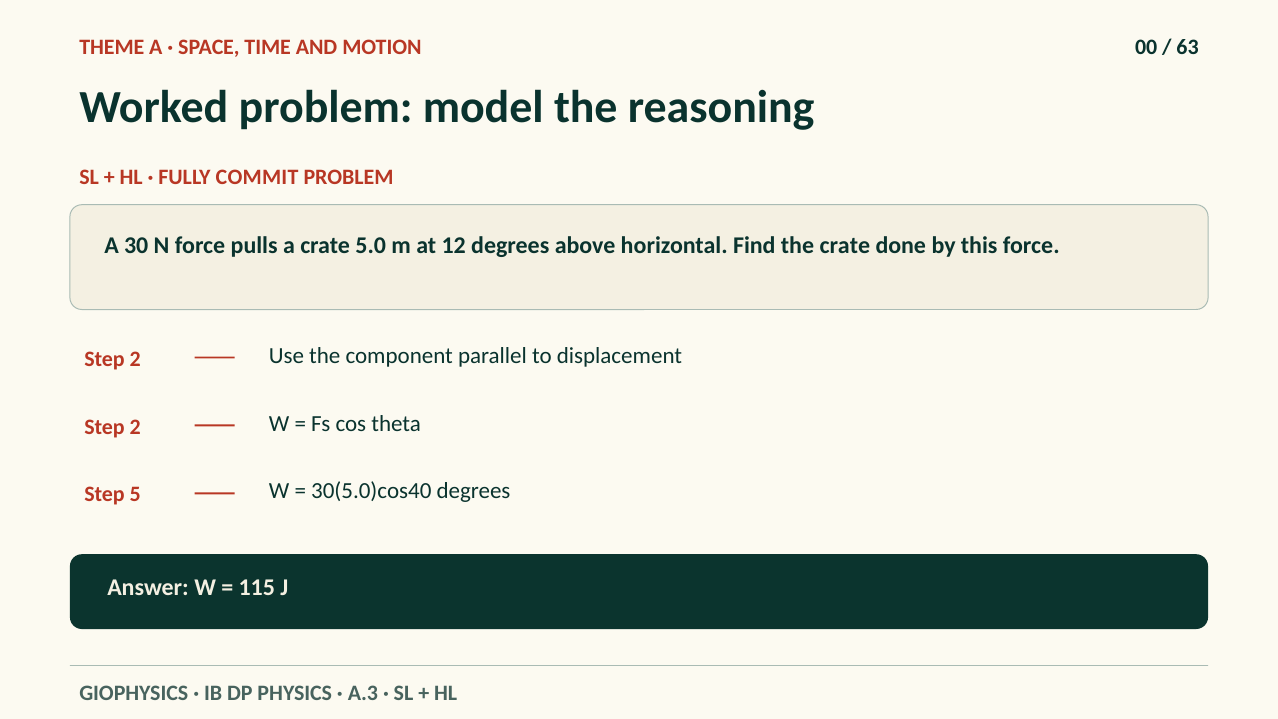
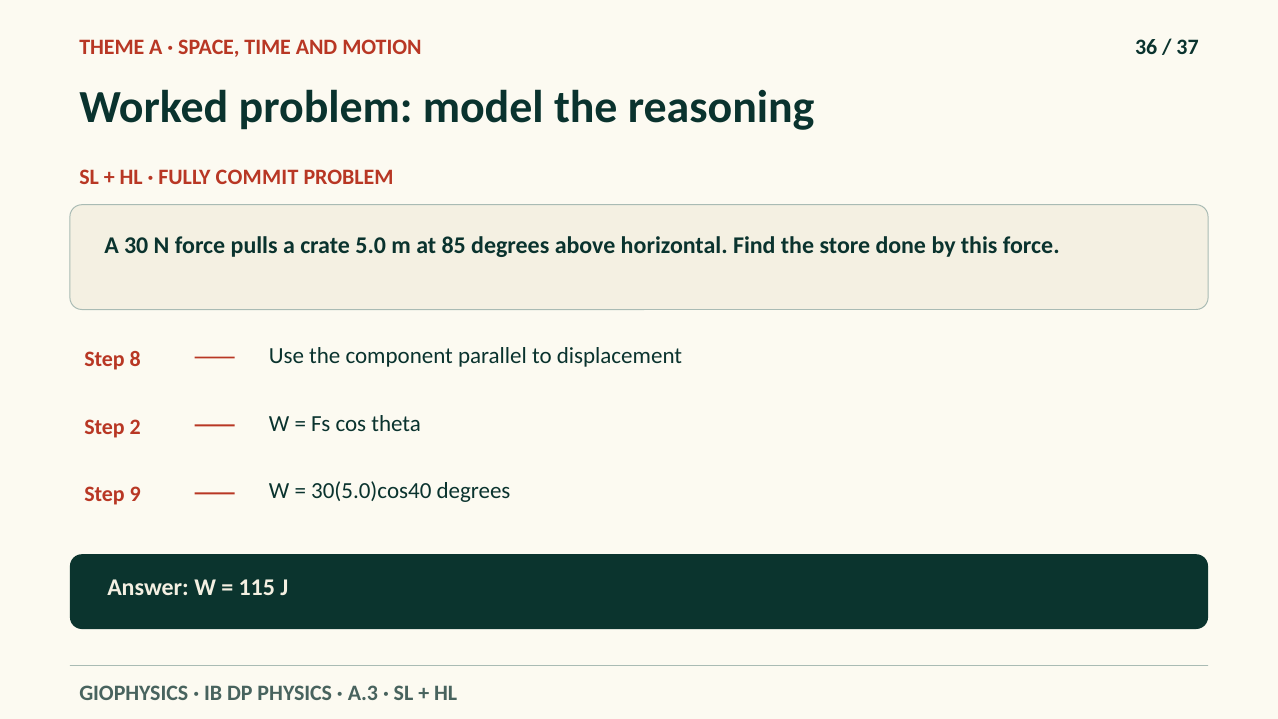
00: 00 -> 36 (1146, 47)
63: 63 -> 37 (1188, 47)
12: 12 -> 85 (454, 245)
the crate: crate -> store (845, 245)
2: 2 -> 8 (135, 359)
5: 5 -> 9 (135, 495)
